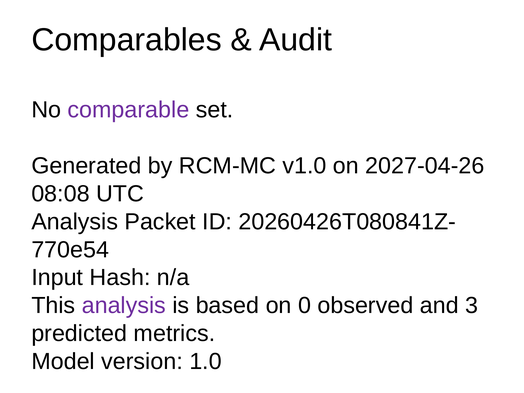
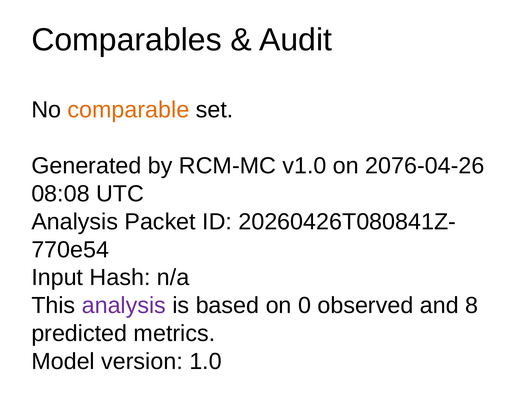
comparable colour: purple -> orange (128, 110)
2027-04-26: 2027-04-26 -> 2076-04-26 (425, 166)
3: 3 -> 8 (472, 306)
